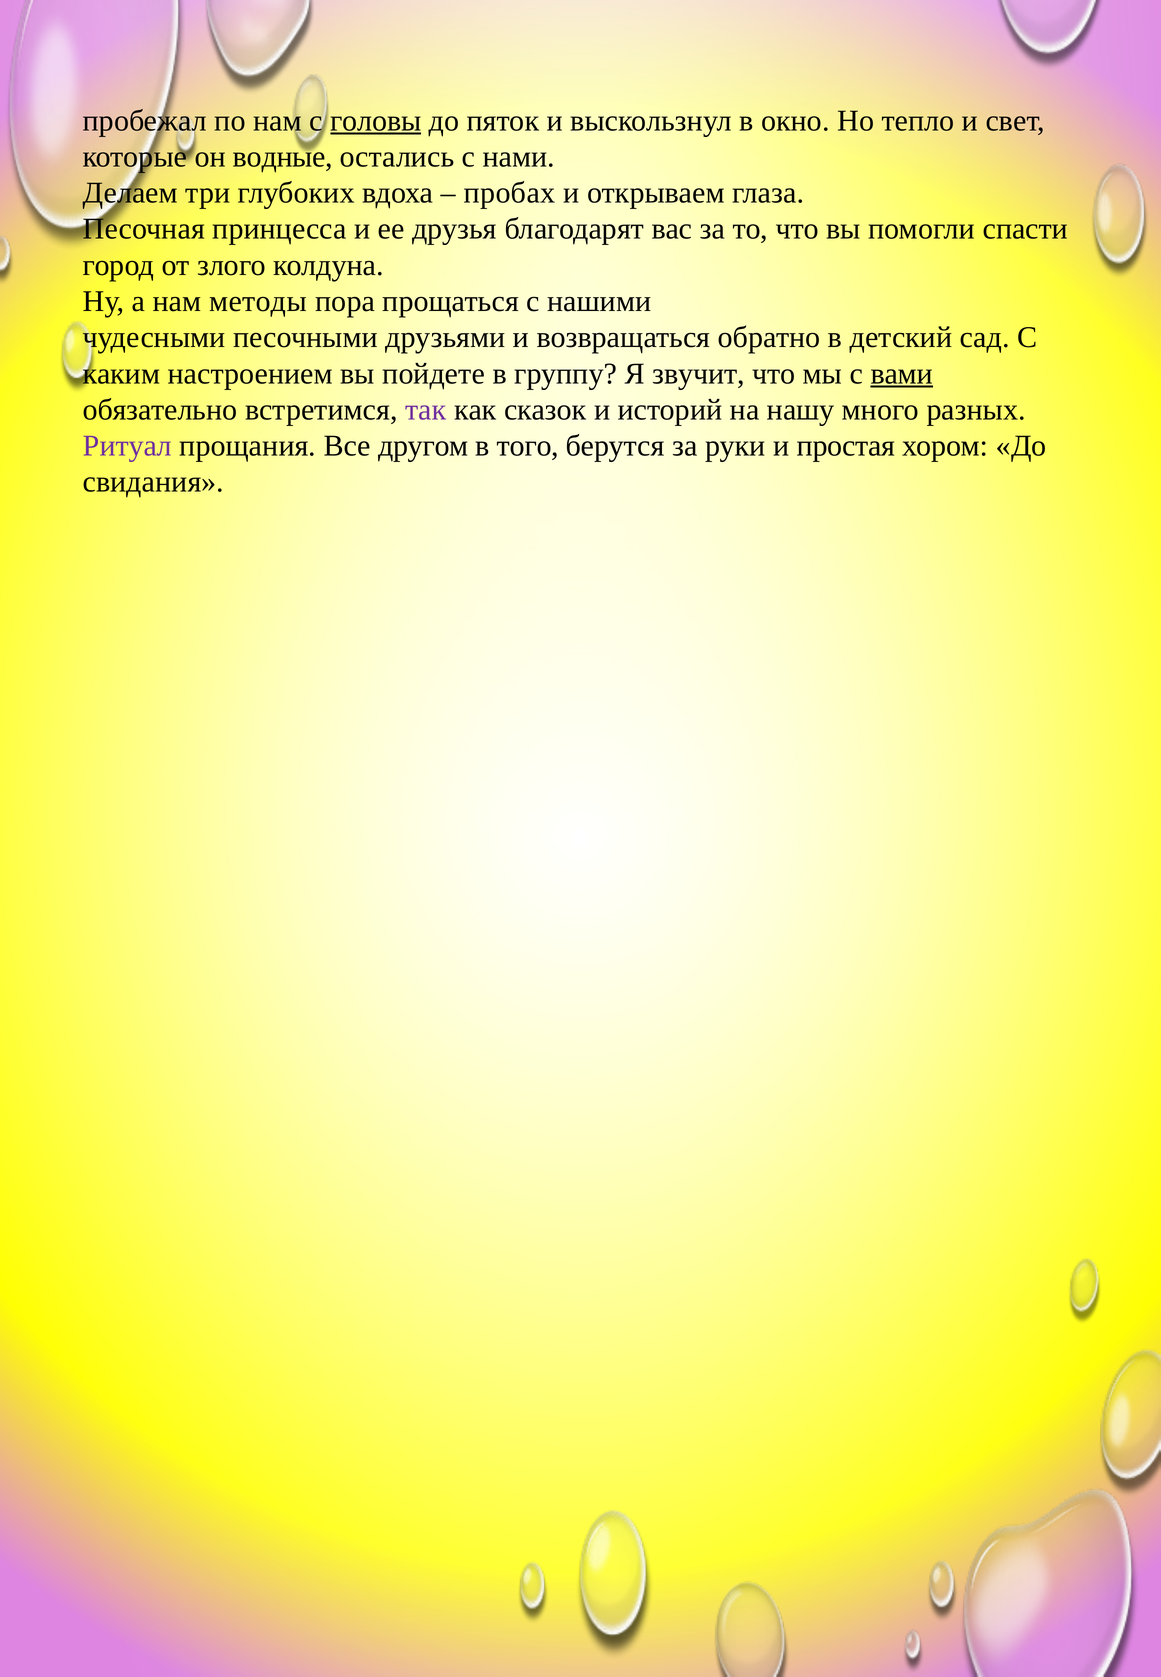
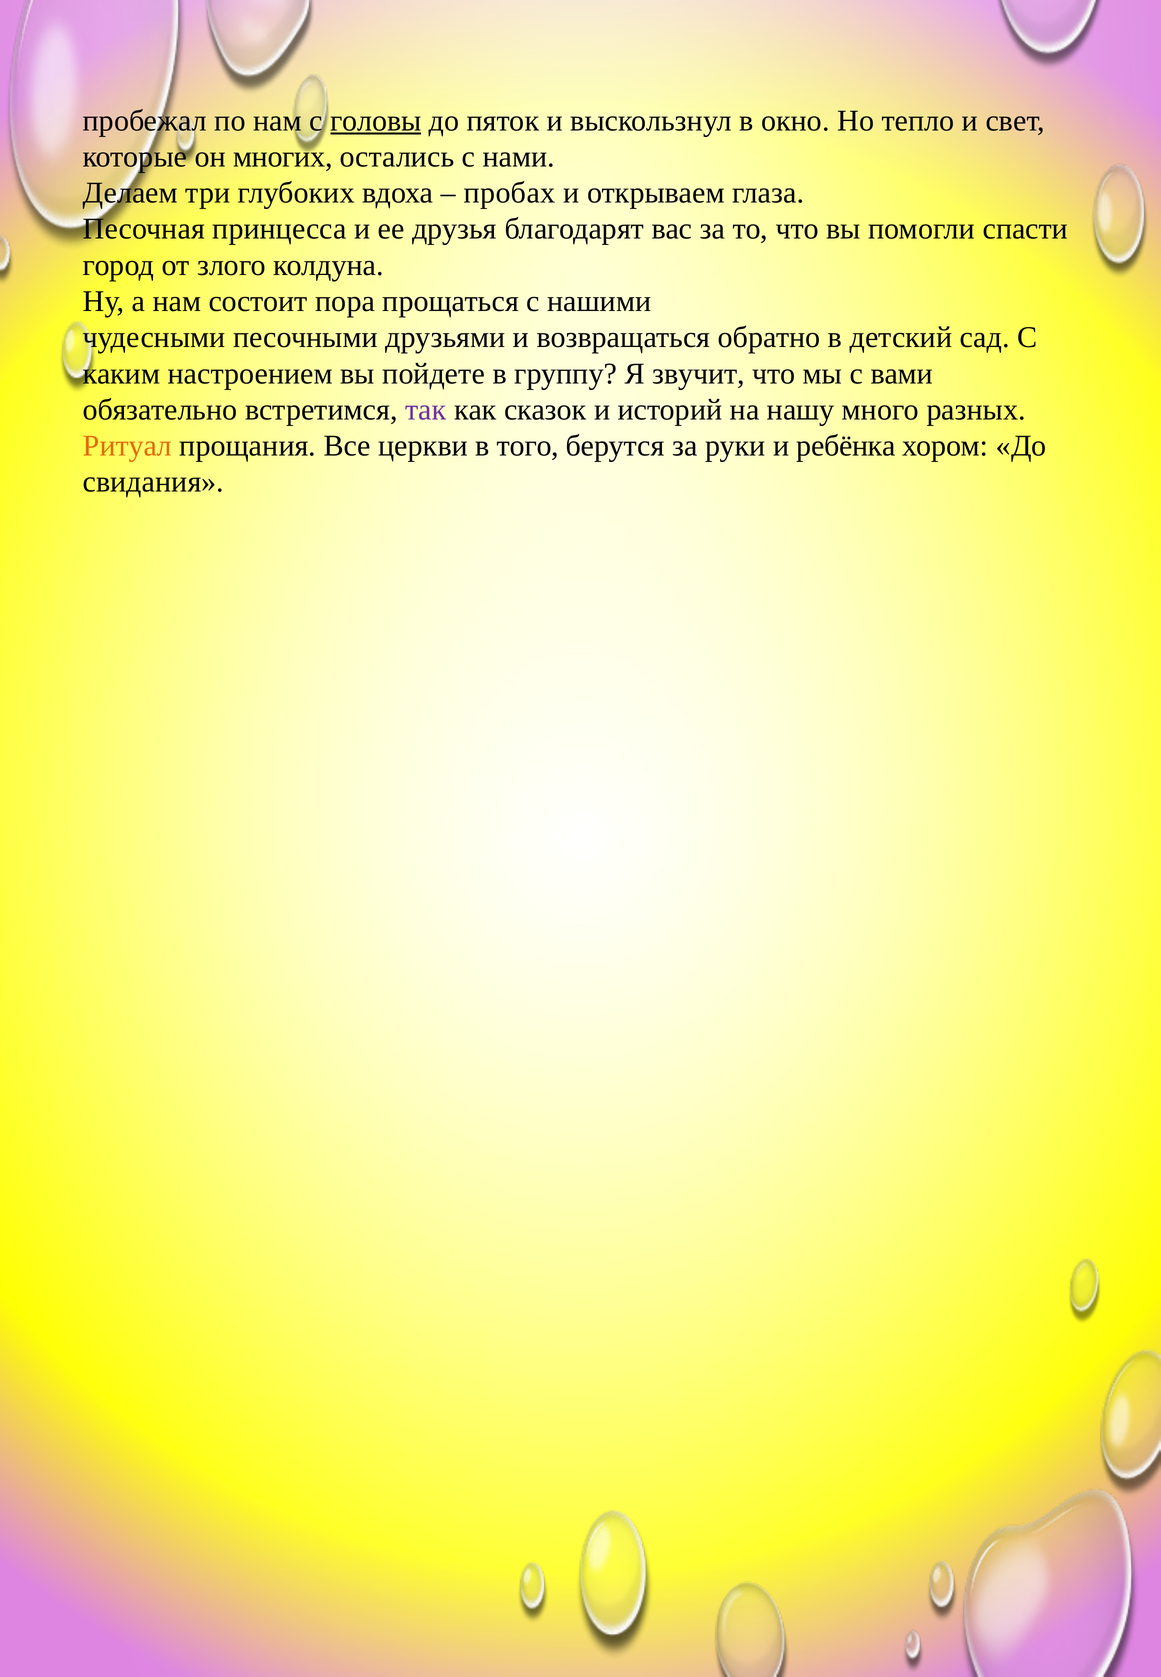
водные: водные -> многих (283, 157)
методы: методы -> состоит (258, 301)
вами underline: present -> none (902, 374)
Ритуал colour: purple -> orange (127, 446)
другом: другом -> церкви (423, 446)
простая: простая -> ребёнка (846, 446)
